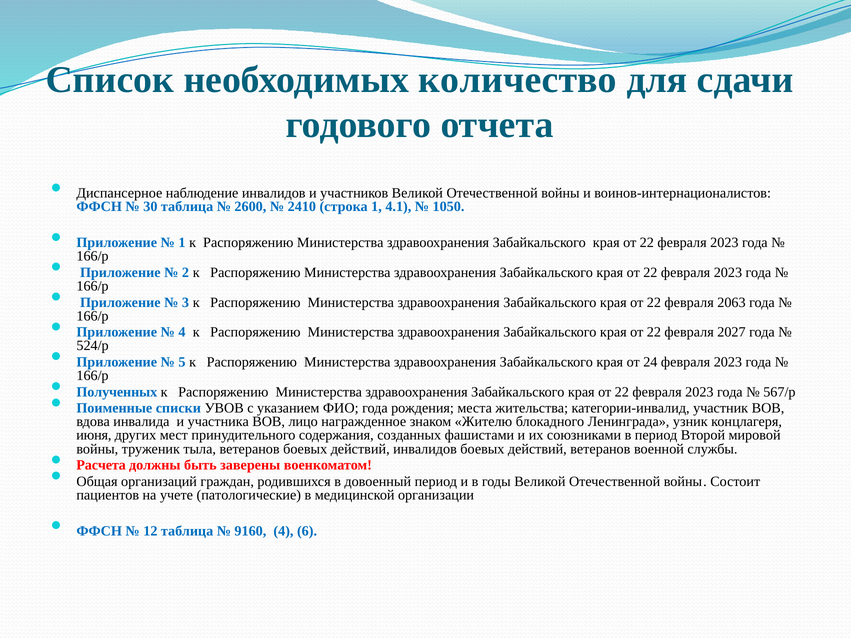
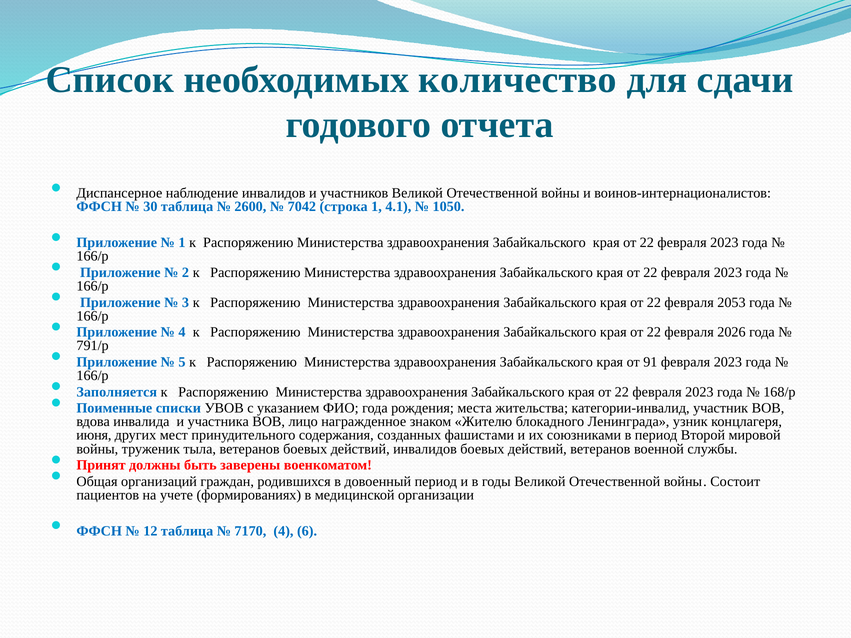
2410: 2410 -> 7042 (302, 207)
2063: 2063 -> 2053 (731, 302)
2027: 2027 -> 2026 (731, 332)
524/р: 524/р -> 791/р (93, 346)
24: 24 -> 91 (650, 362)
Полученных: Полученных -> Заполняется (117, 392)
567/р: 567/р -> 168/р (779, 392)
Расчета: Расчета -> Принят (101, 465)
патологические: патологические -> формированиях (249, 495)
9160: 9160 -> 7170 (250, 531)
